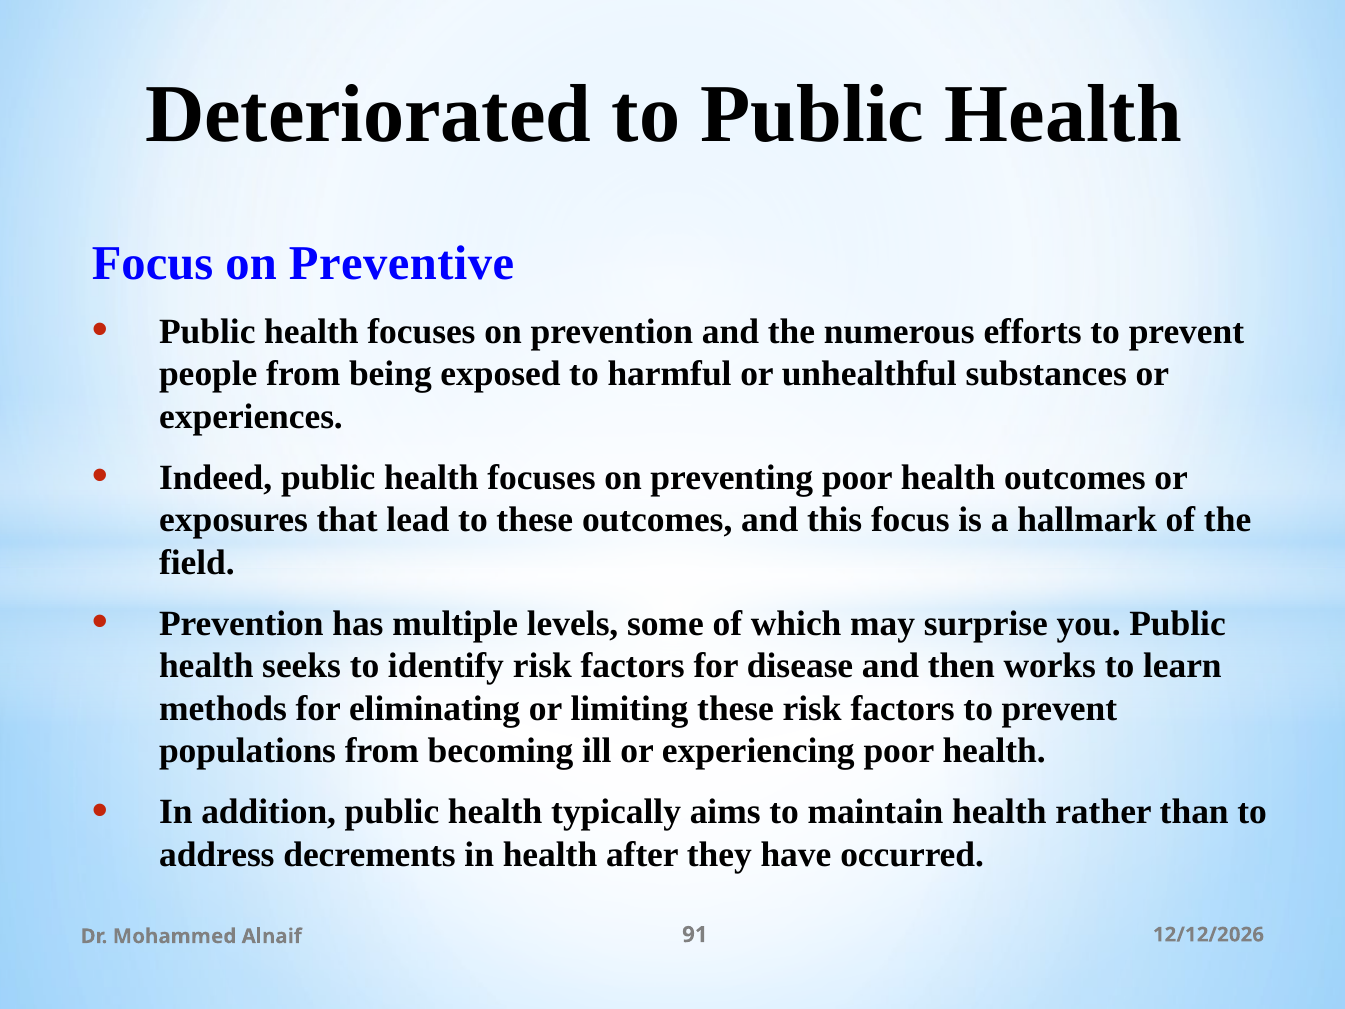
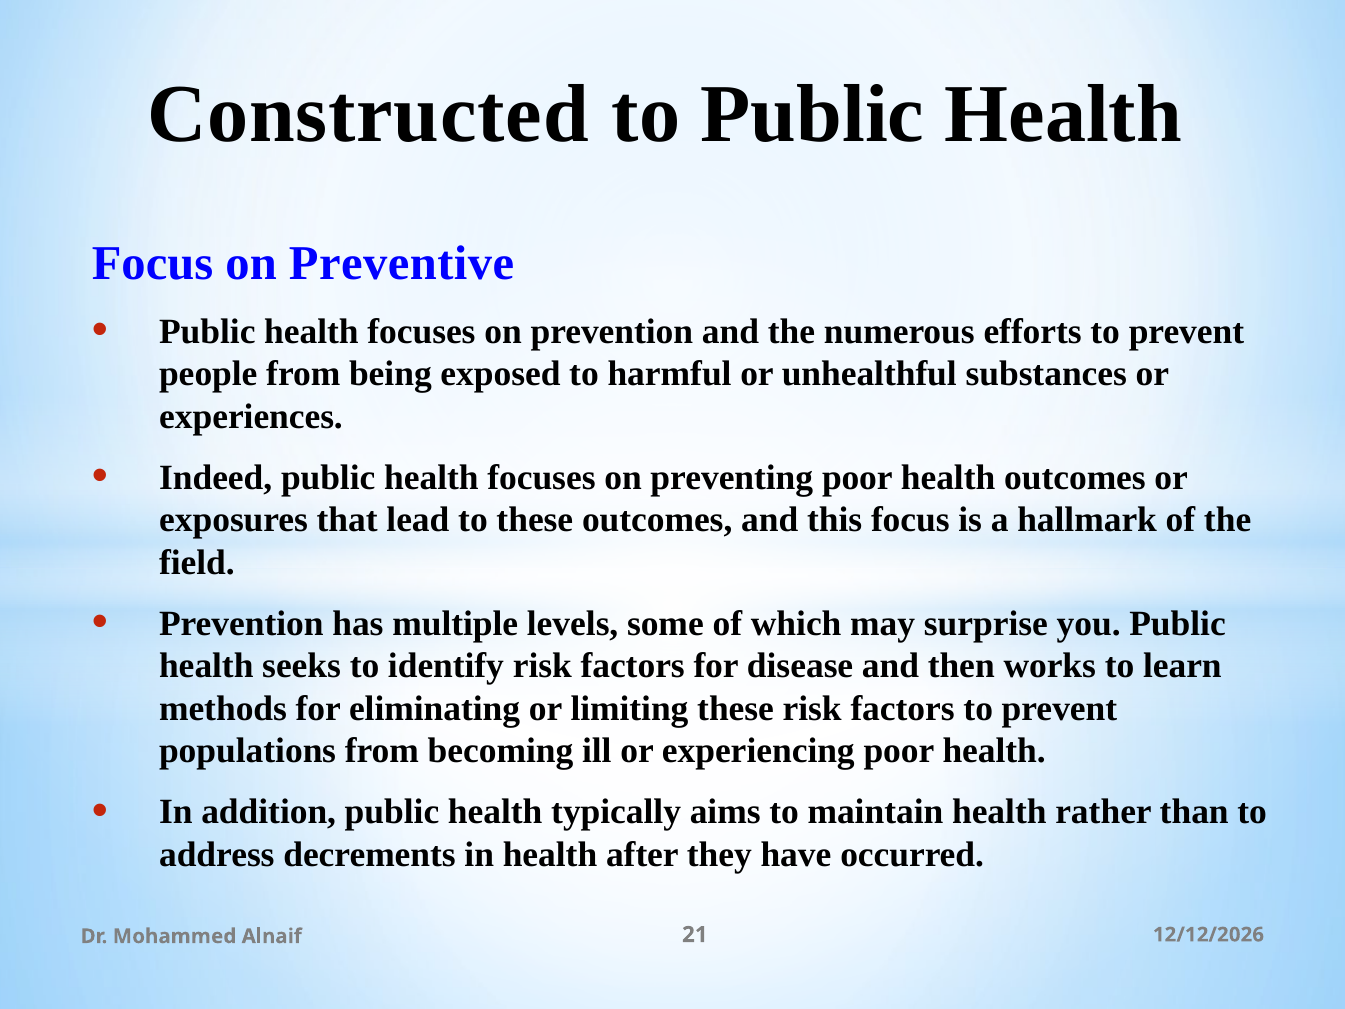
Deteriorated: Deteriorated -> Constructed (368, 114)
91: 91 -> 21 (695, 934)
